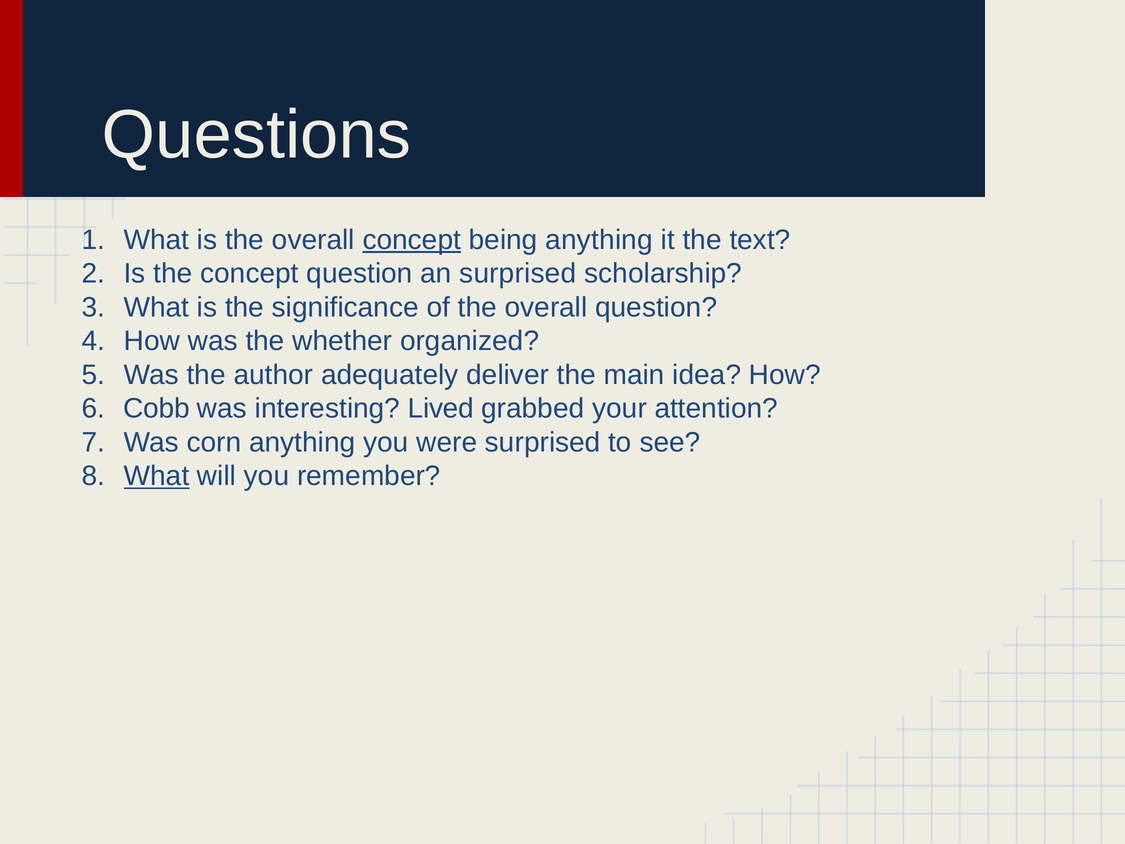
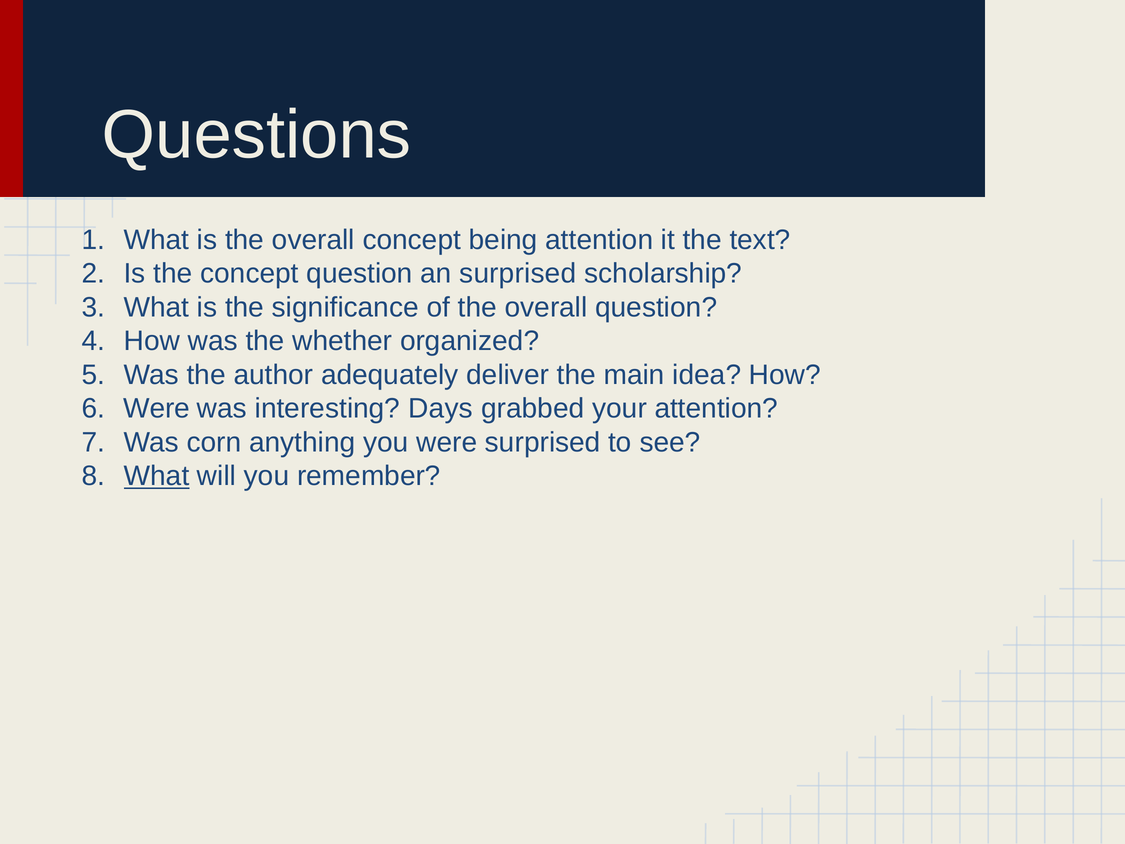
concept underline: present -> none (412, 240)
being anything: anything -> attention (599, 240)
Cobb: Cobb -> Were (157, 409)
Lived: Lived -> Days (441, 409)
